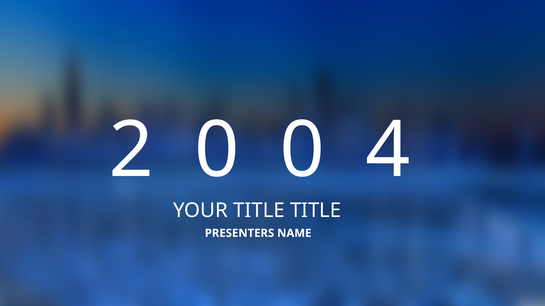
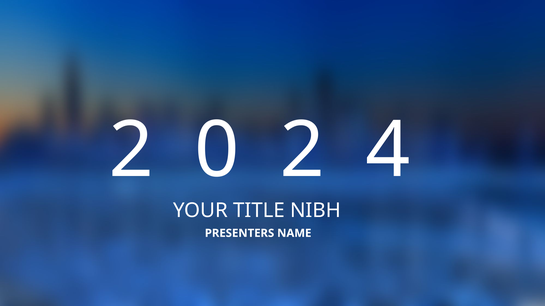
0 0: 0 -> 2 (302, 150)
TITLE TITLE: TITLE -> NIBH (316, 211)
